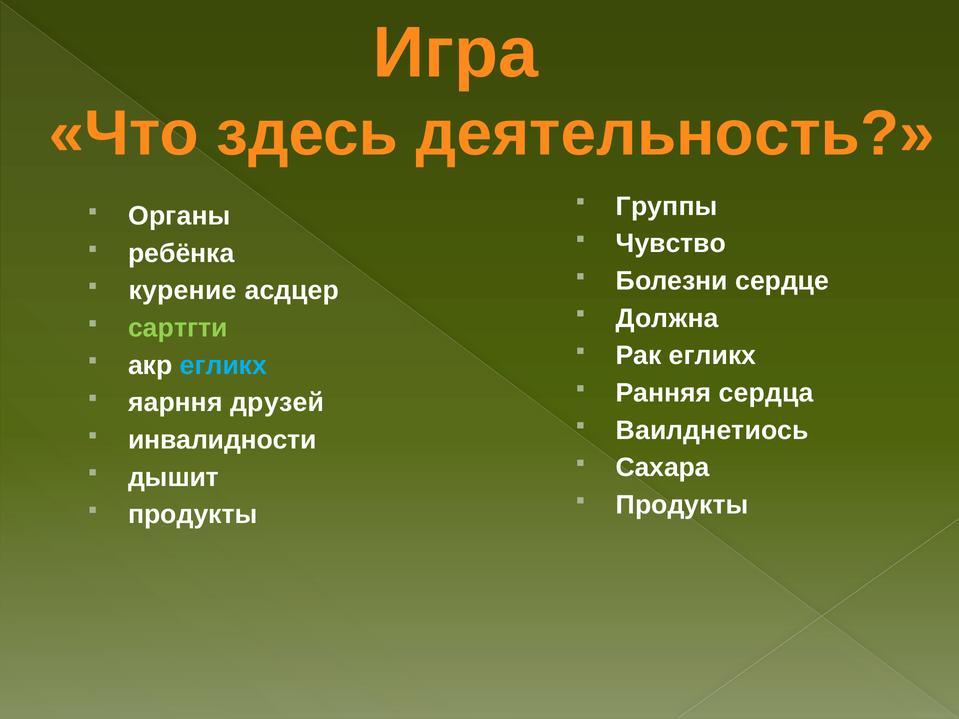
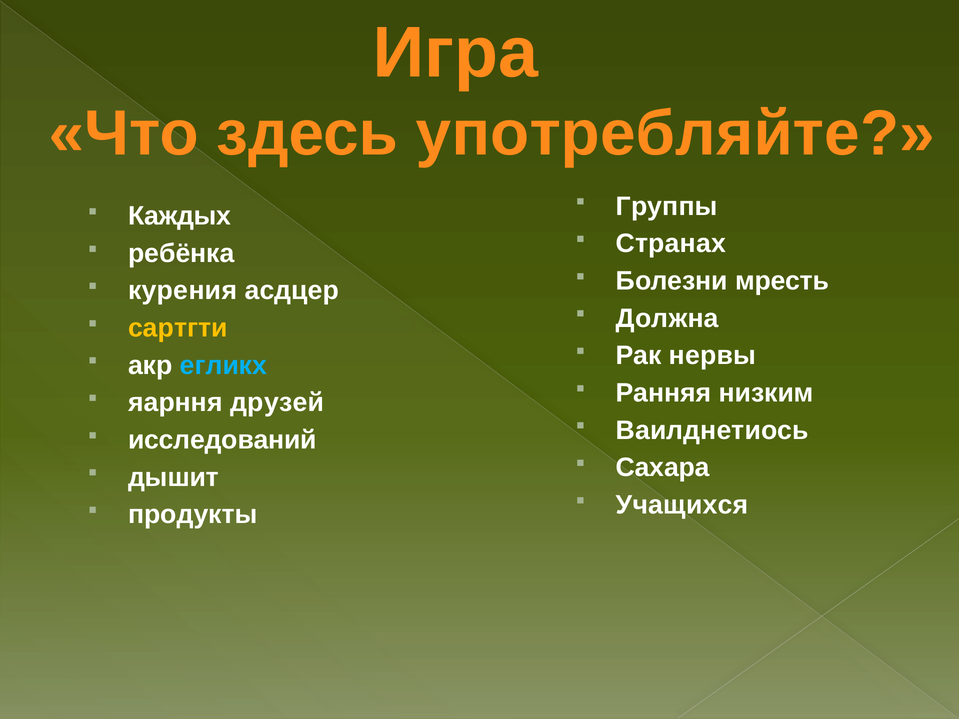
деятельность: деятельность -> употребляйте (675, 134)
Органы: Органы -> Каждых (180, 216)
Чувство: Чувство -> Странах (671, 244)
сердце: сердце -> мресть (782, 281)
курение: курение -> курения (183, 291)
сартгти colour: light green -> yellow (178, 328)
Рак егликх: егликх -> нервы (712, 356)
сердца: сердца -> низким (766, 393)
инвалидности: инвалидности -> исследований (222, 440)
Продукты: Продукты -> Учащихся (682, 505)
